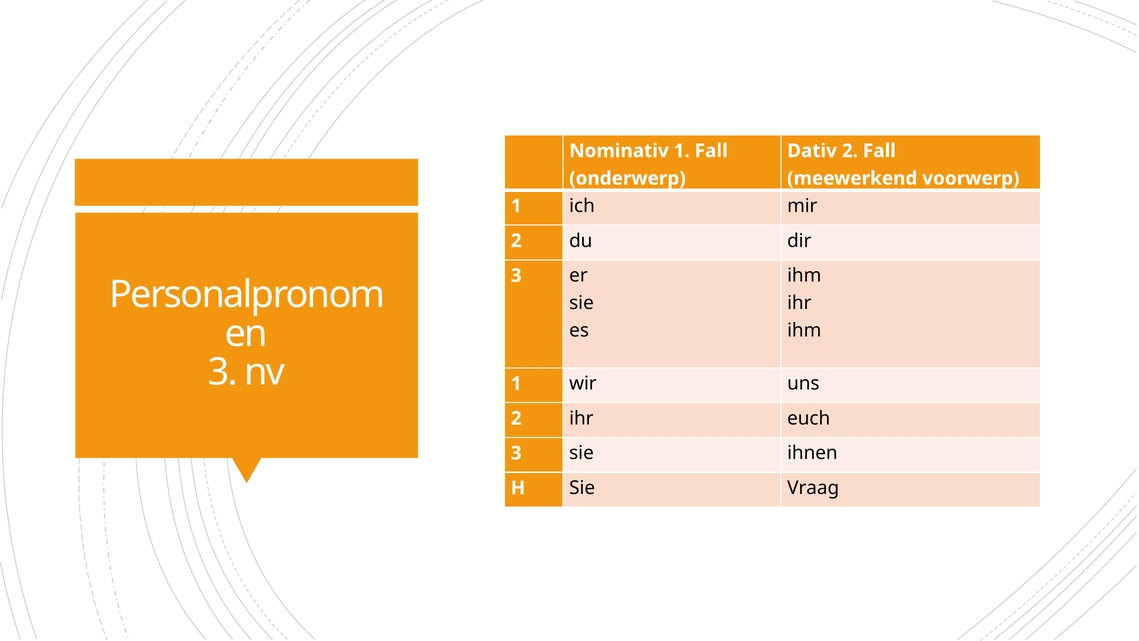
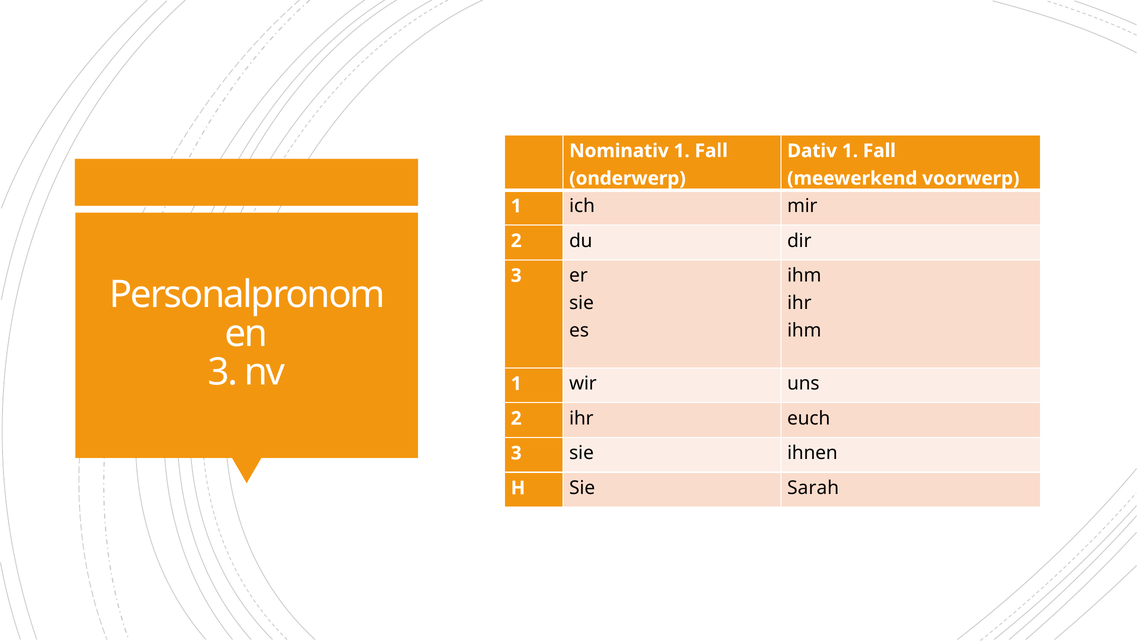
Dativ 2: 2 -> 1 (850, 151)
Vraag: Vraag -> Sarah (813, 488)
